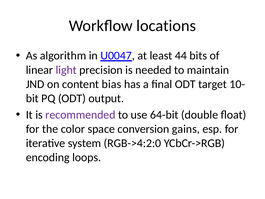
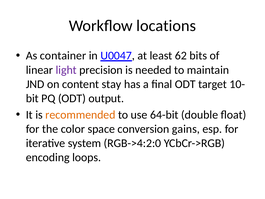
algorithm: algorithm -> container (63, 56)
44: 44 -> 62 (181, 56)
bias: bias -> stay (112, 84)
recommended colour: purple -> orange (80, 115)
